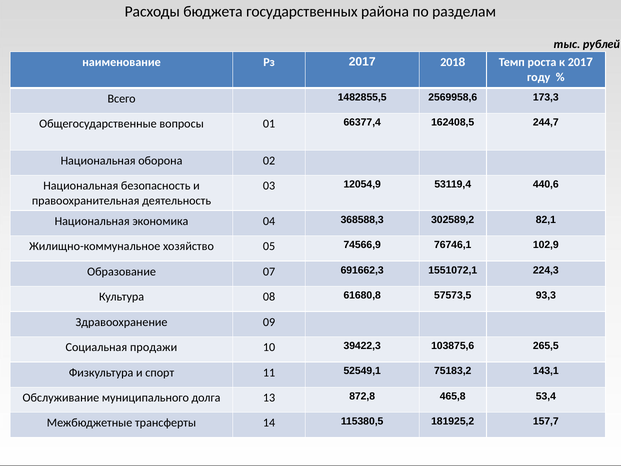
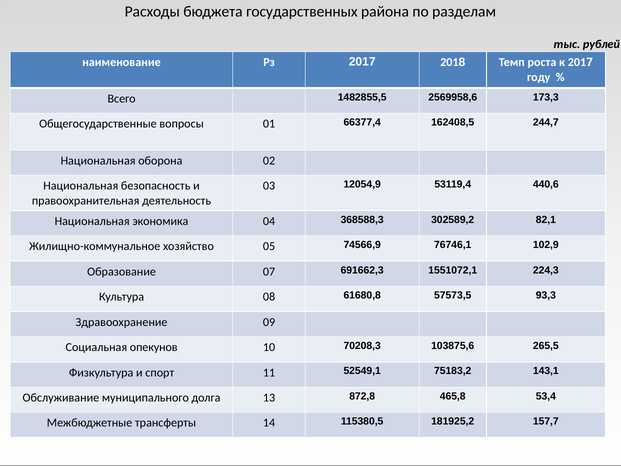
продажи: продажи -> опекунов (154, 347)
39422,3: 39422,3 -> 70208,3 (362, 346)
